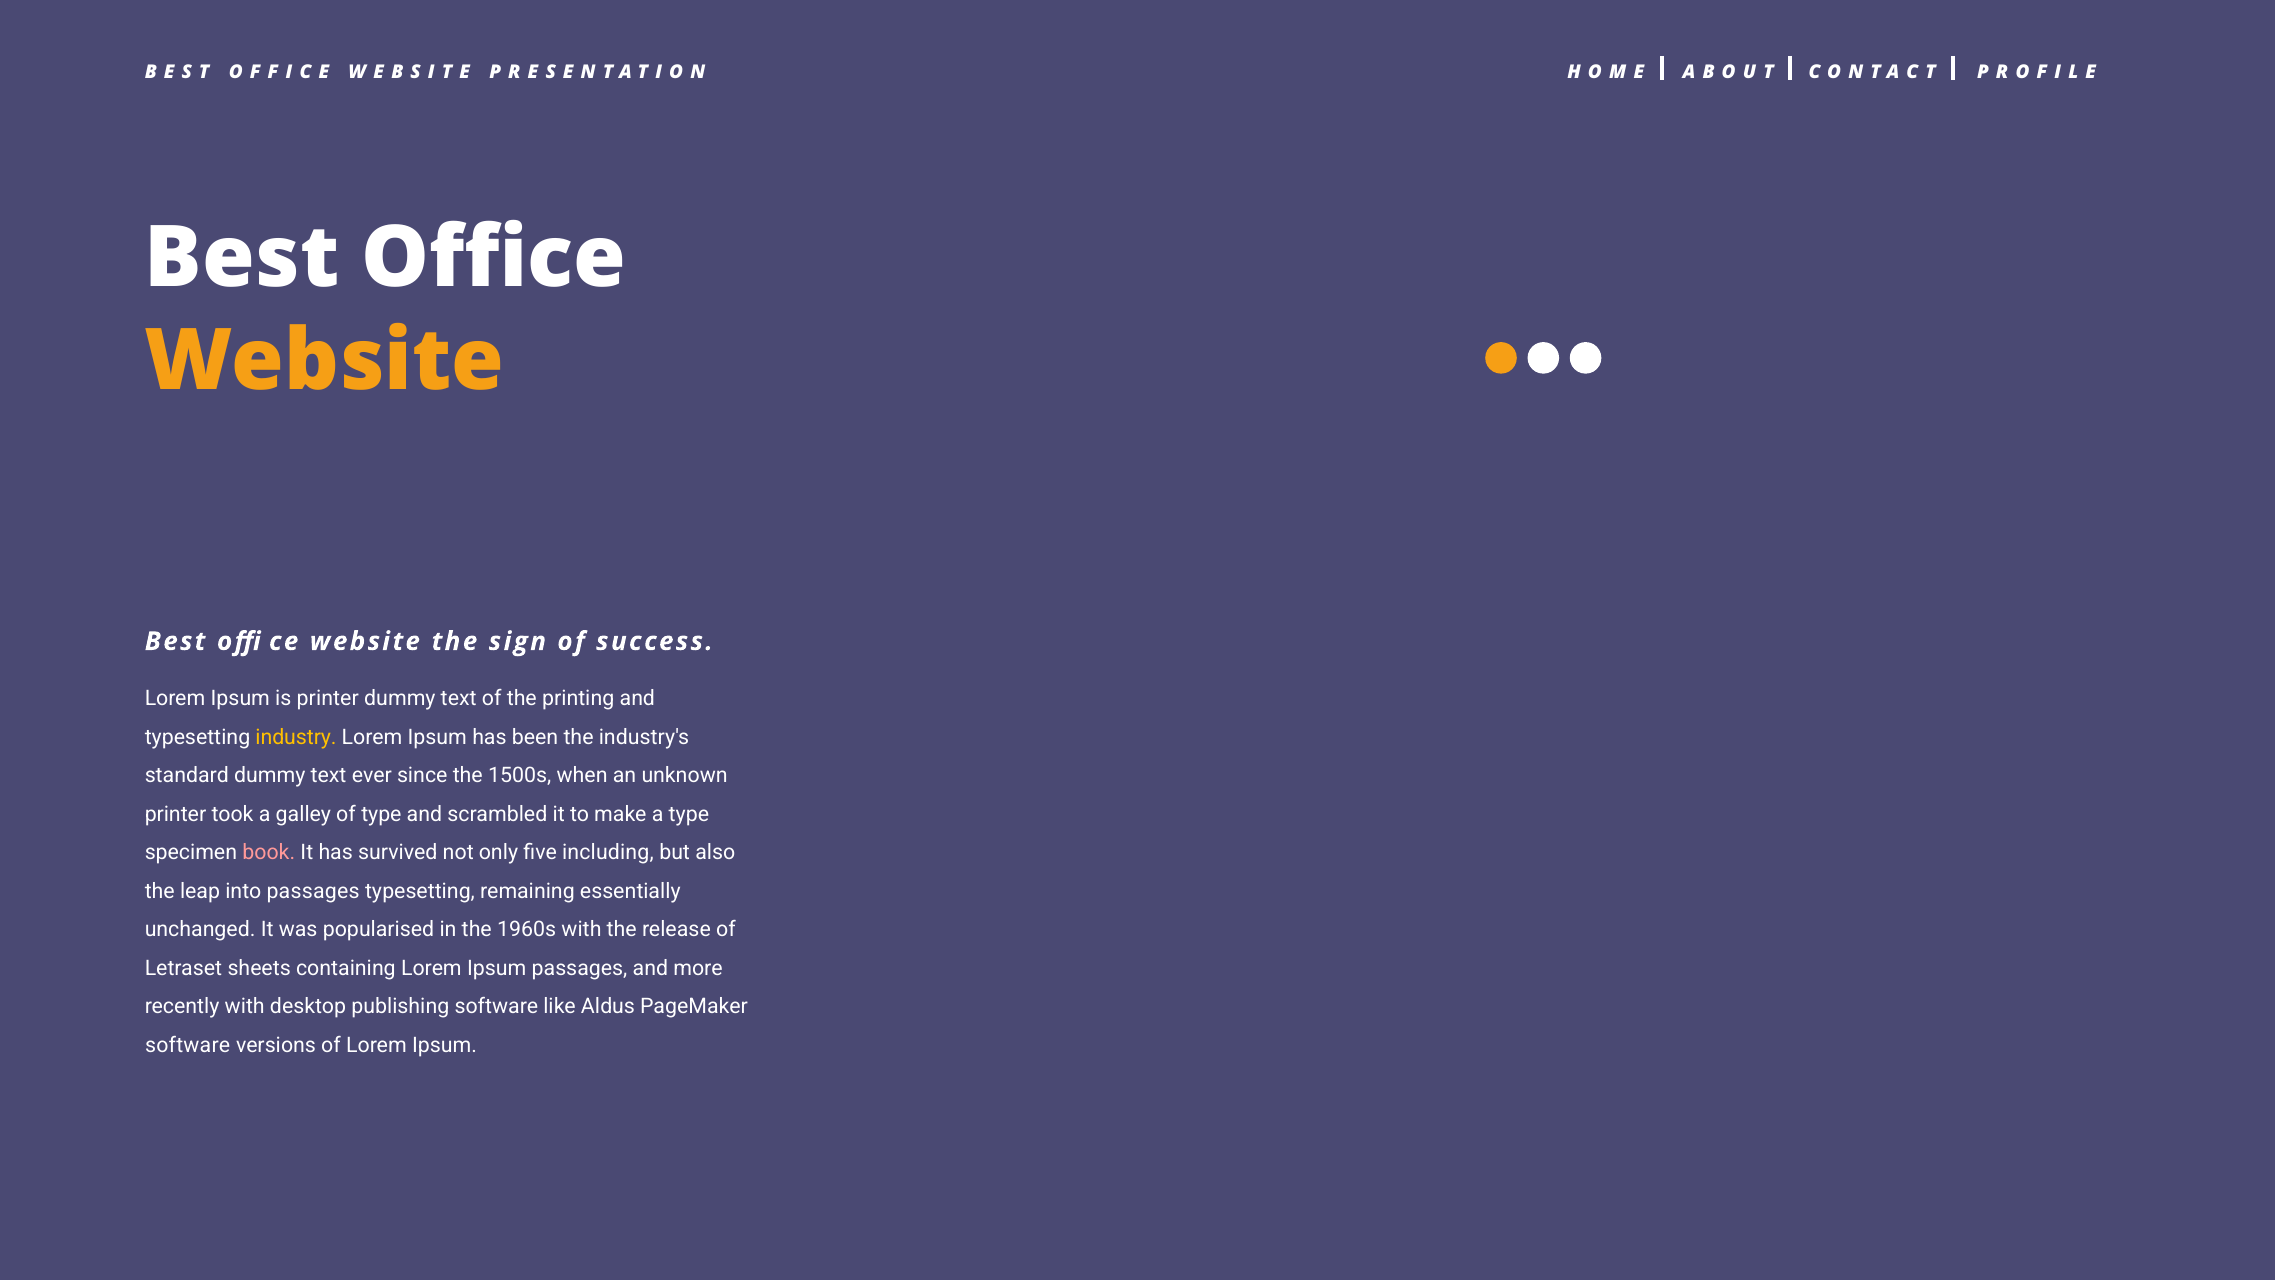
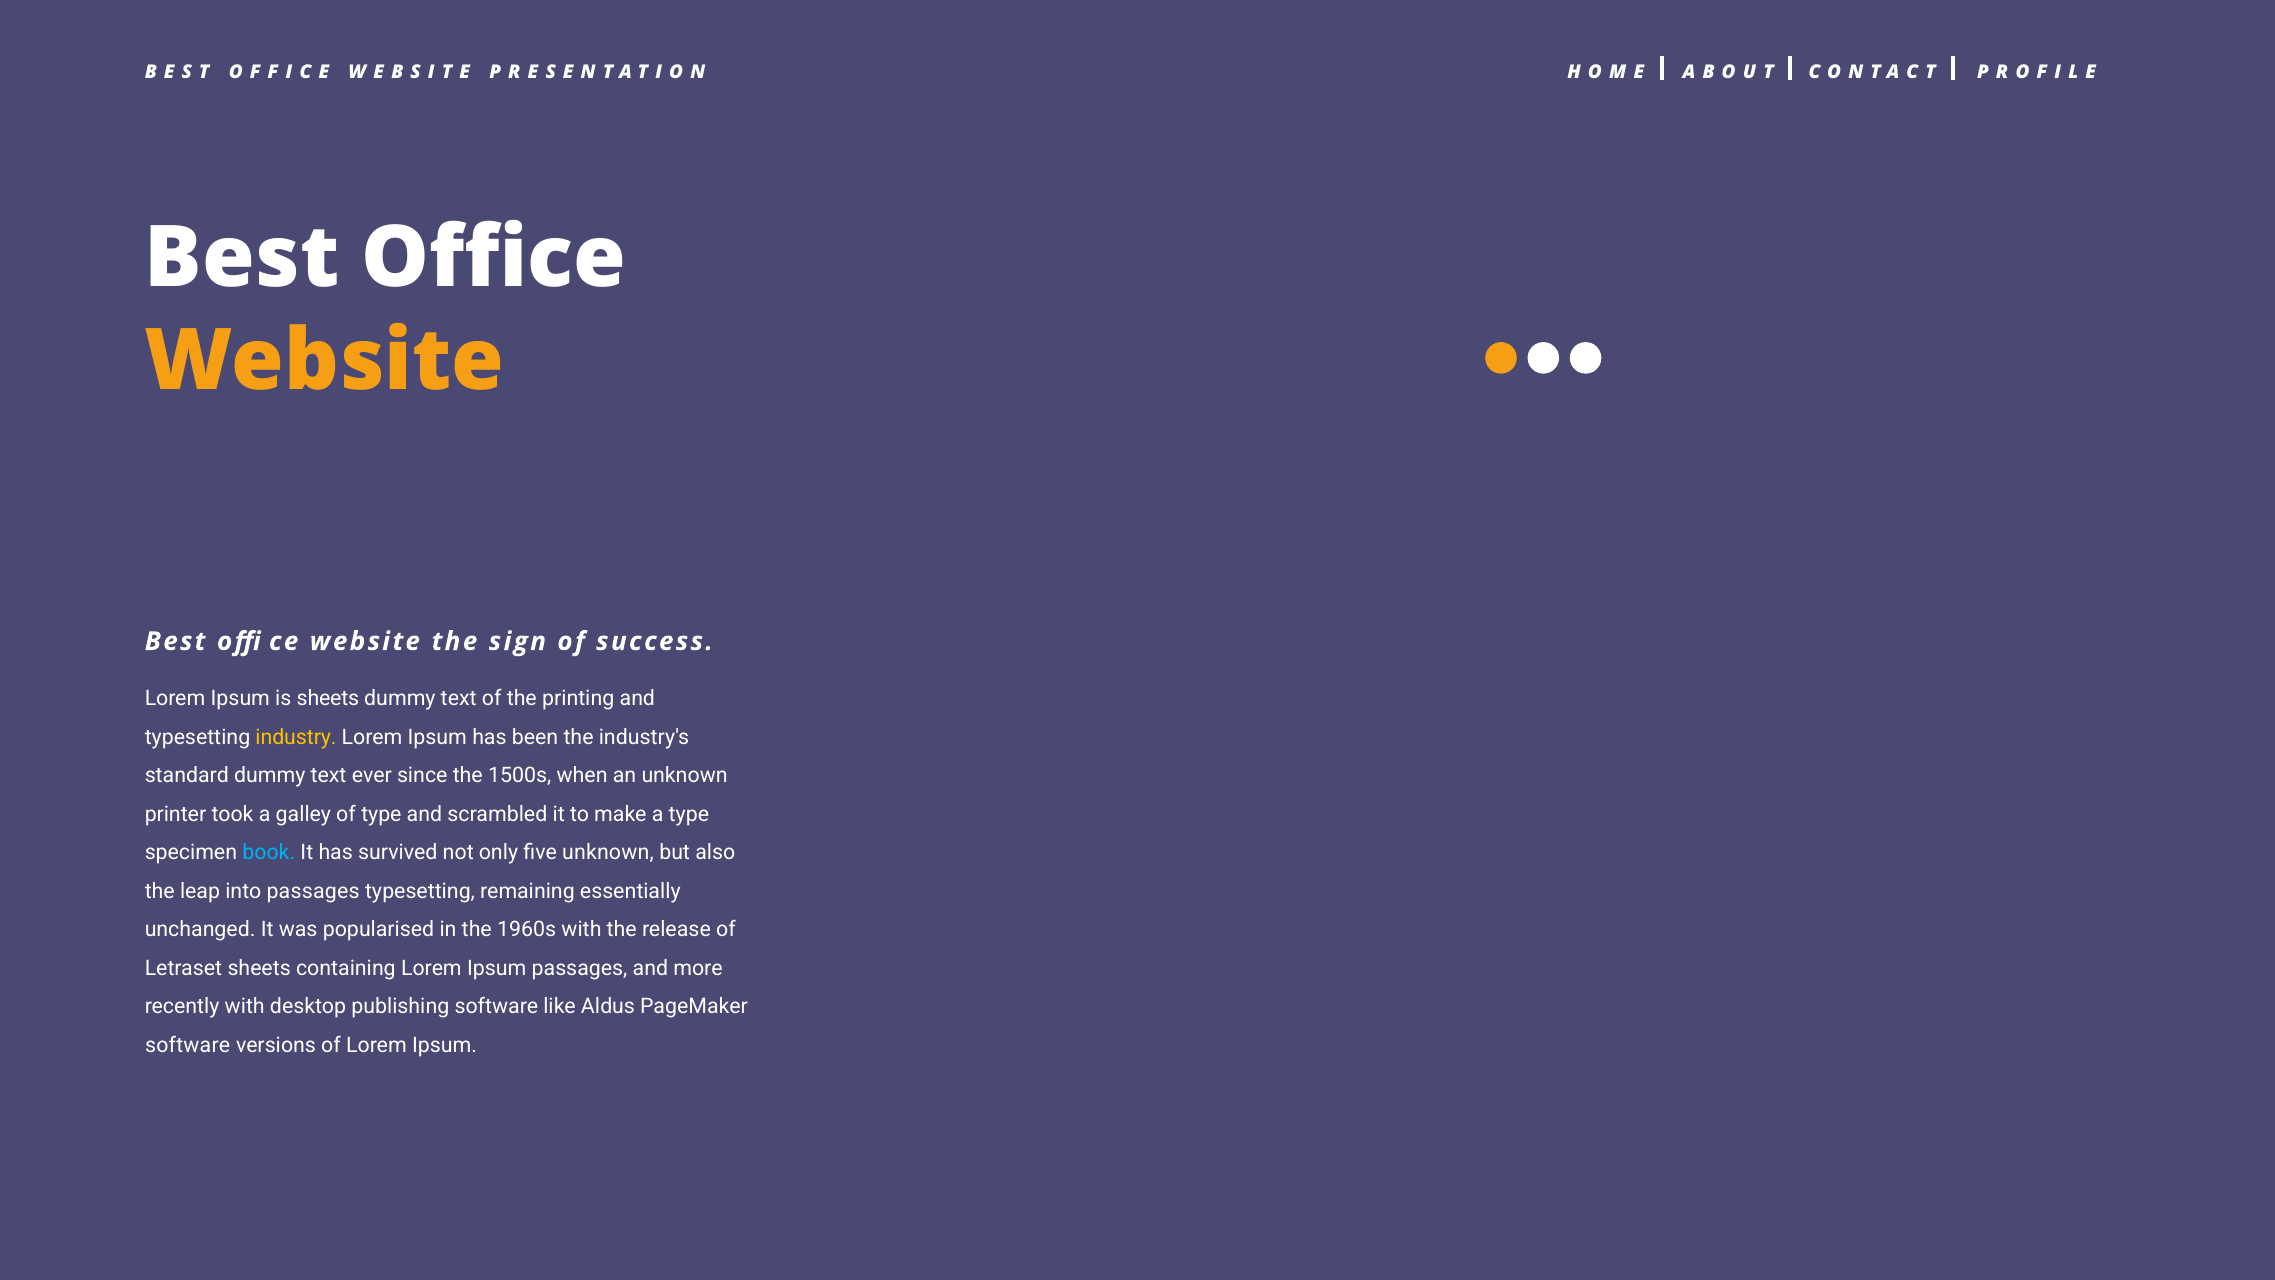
is printer: printer -> sheets (328, 699)
book colour: pink -> light blue (269, 853)
five including: including -> unknown (608, 853)
